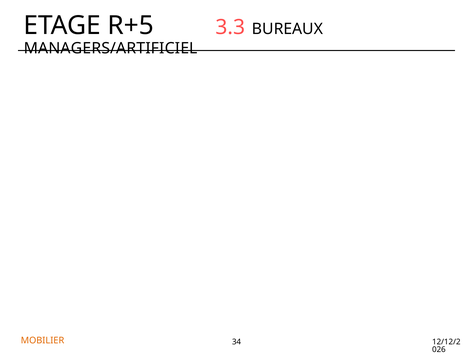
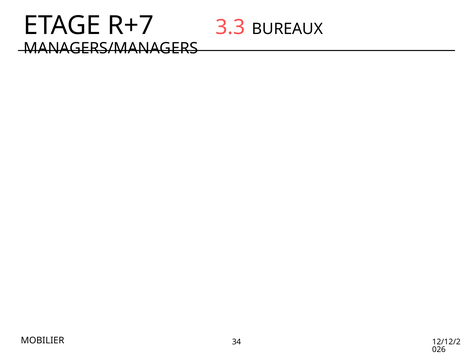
R+5: R+5 -> R+7 (131, 26)
MANAGERS/ARTIFICIEL: MANAGERS/ARTIFICIEL -> MANAGERS/MANAGERS (111, 48)
MOBILIER colour: orange -> black (43, 341)
